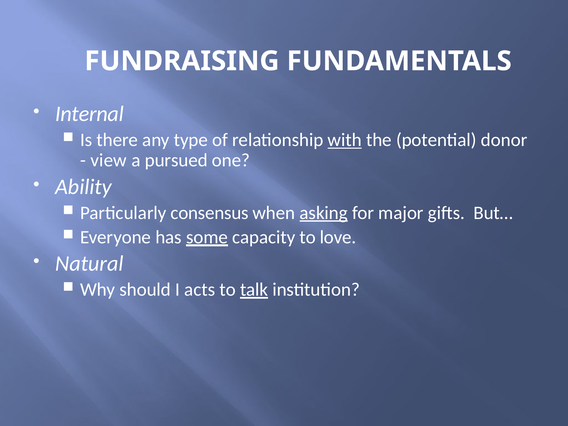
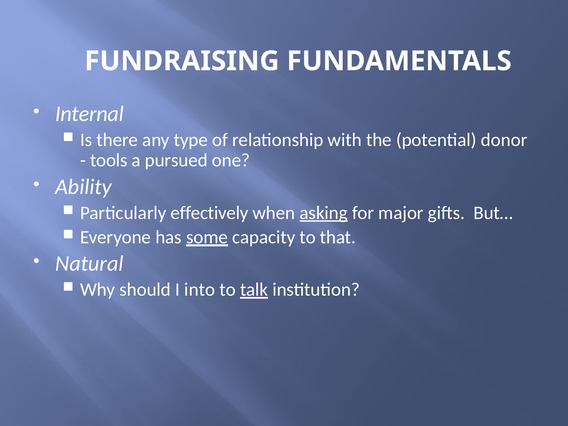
with underline: present -> none (345, 140)
view: view -> tools (109, 160)
consensus: consensus -> effectively (210, 213)
love: love -> that (338, 237)
acts: acts -> into (200, 290)
